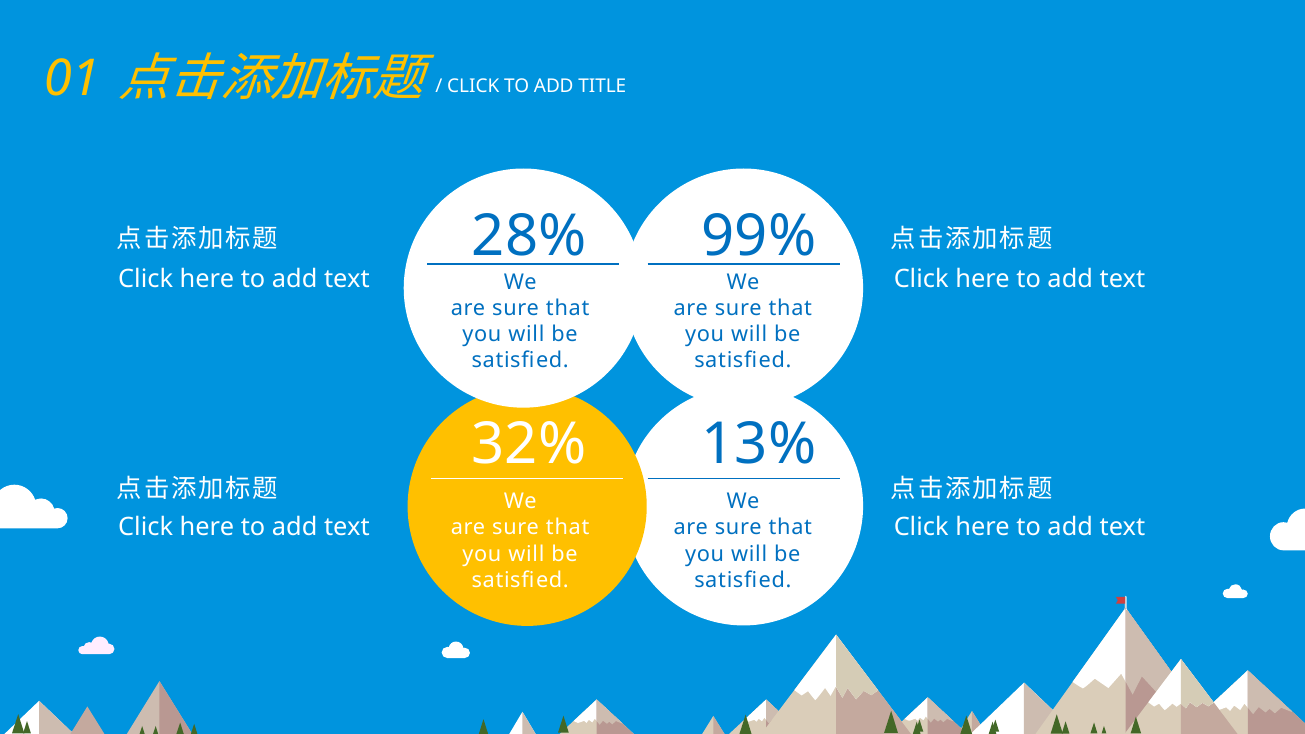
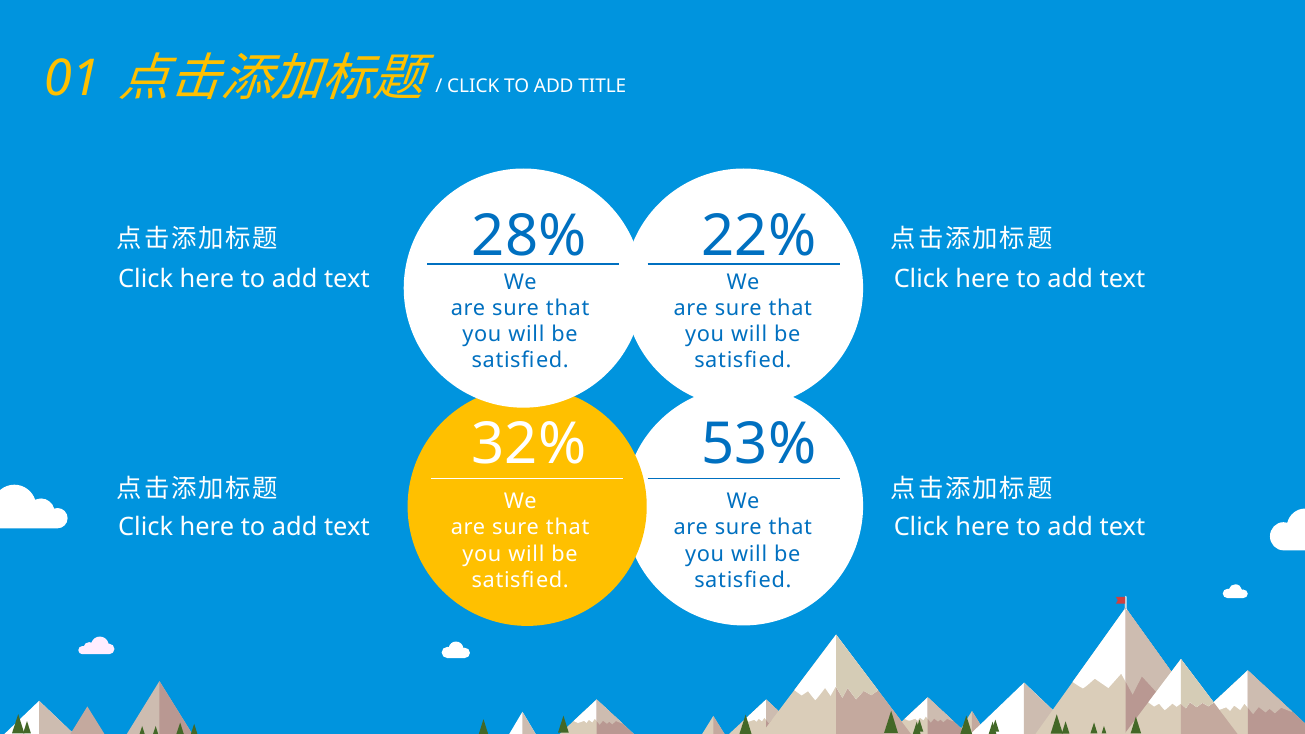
99%: 99% -> 22% (759, 237)
13%: 13% -> 53% (759, 445)
